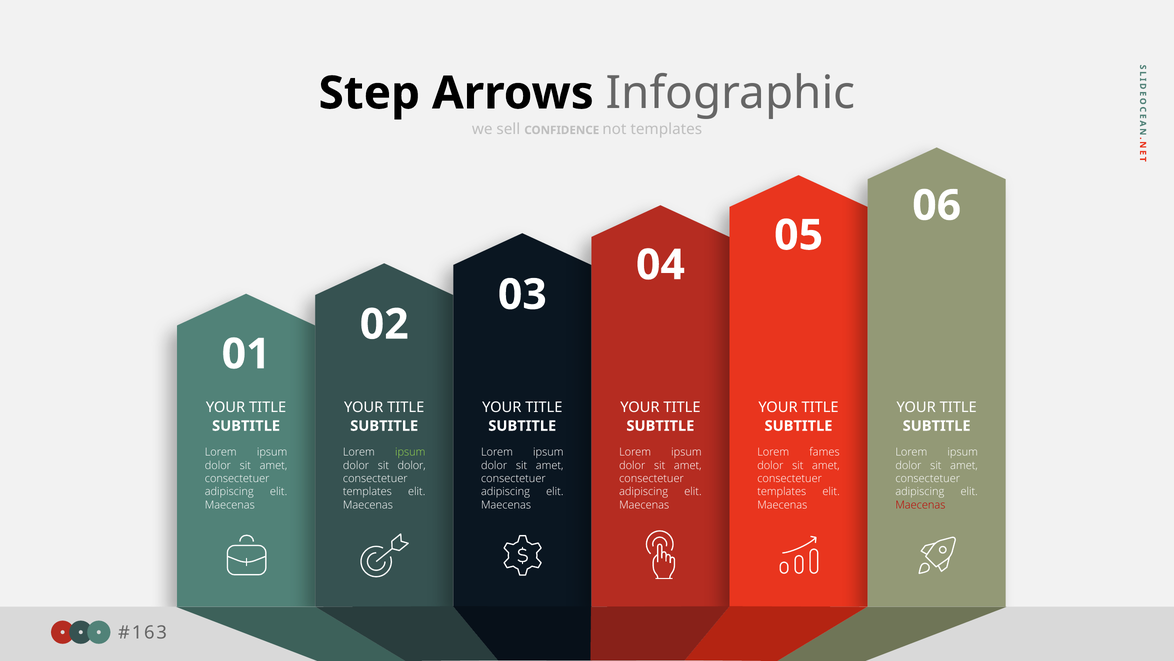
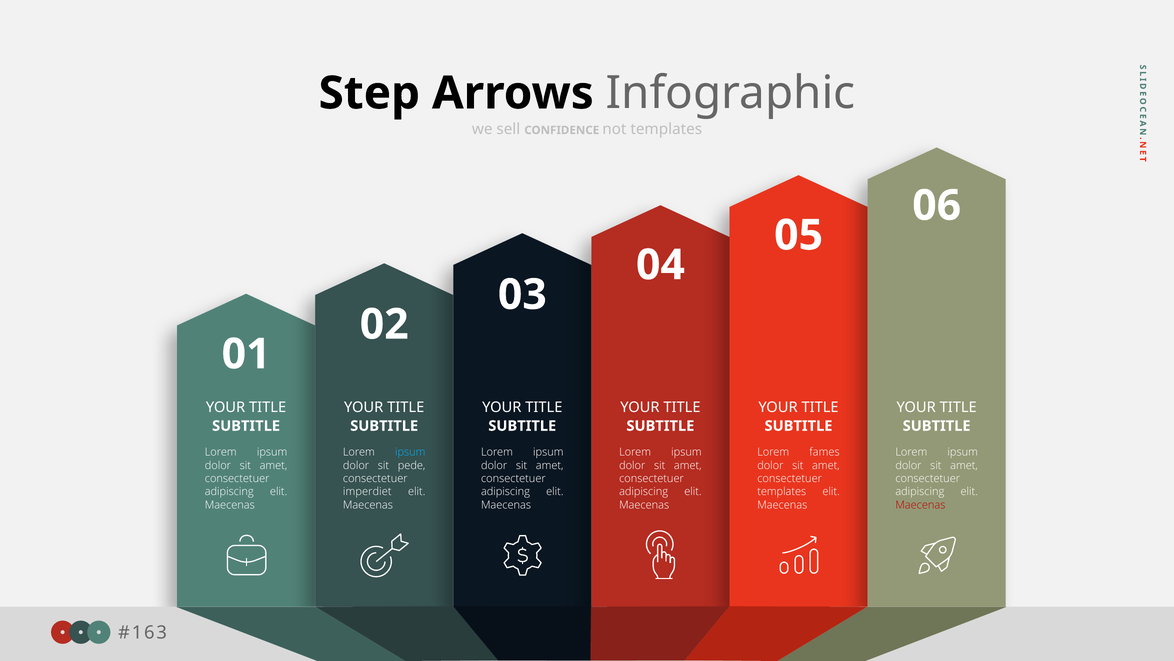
ipsum colour: light green -> light blue (410, 452)
sit dolor: dolor -> pede (412, 465)
templates: templates -> imperdiet (367, 491)
